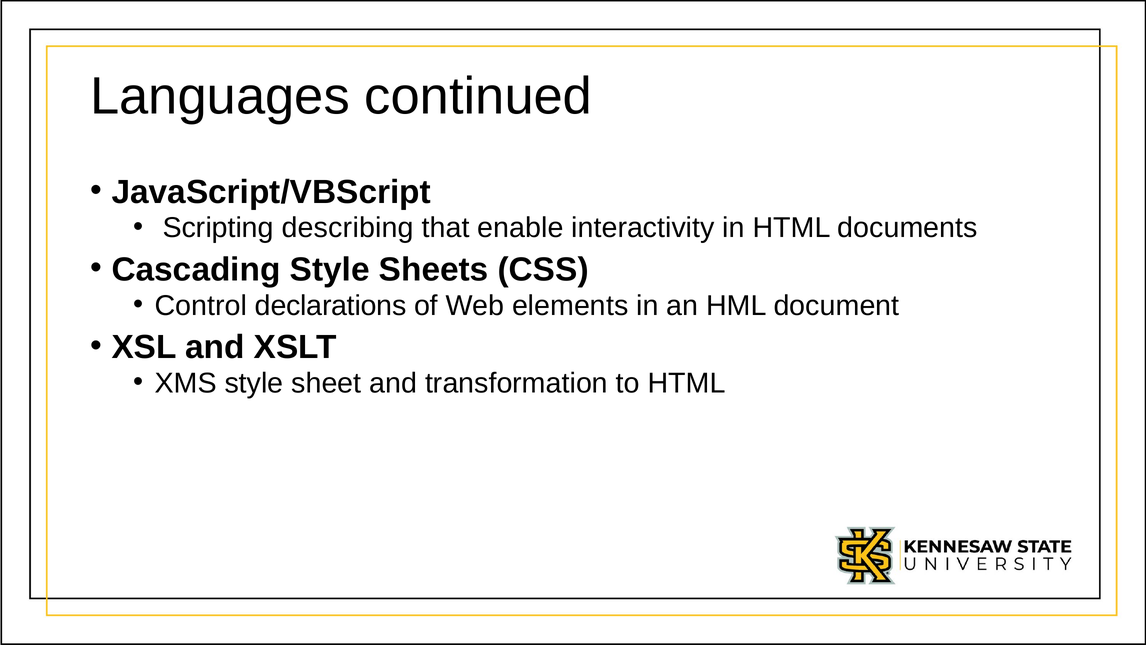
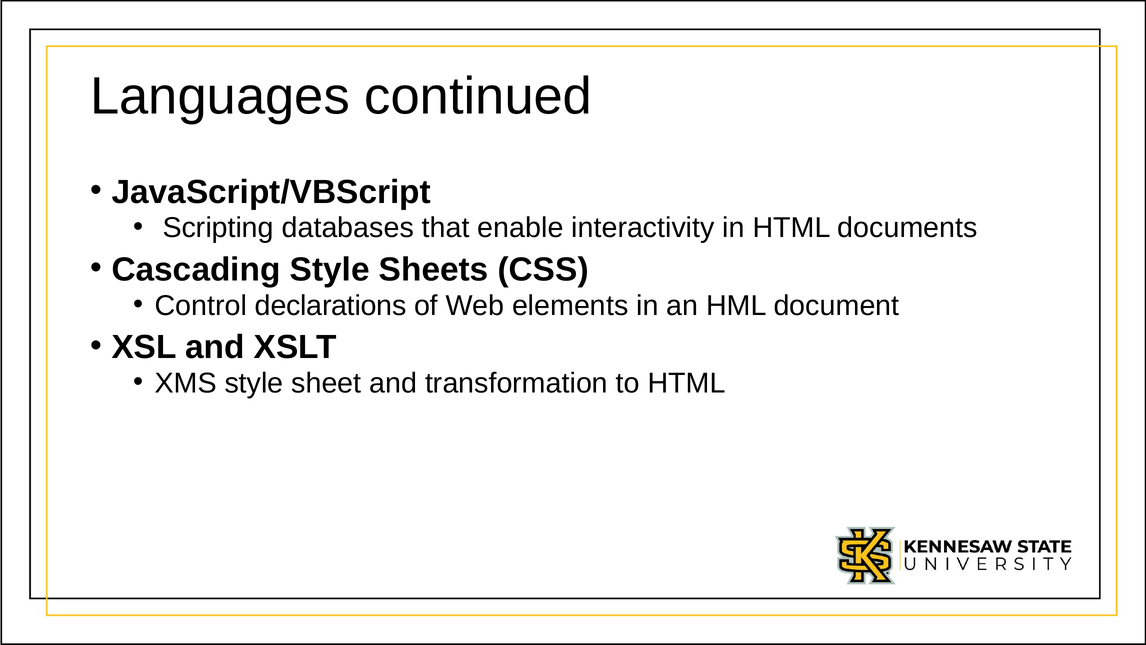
describing: describing -> databases (348, 228)
